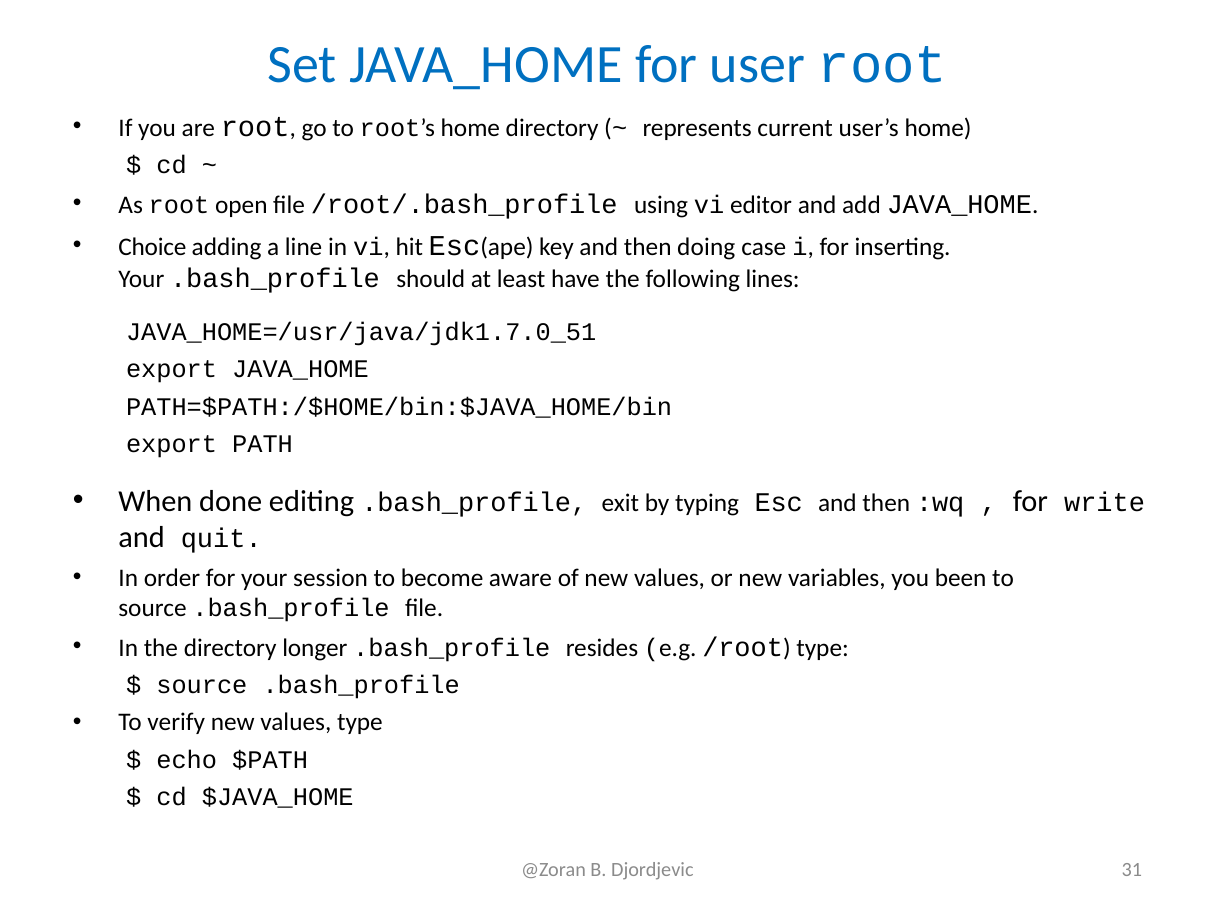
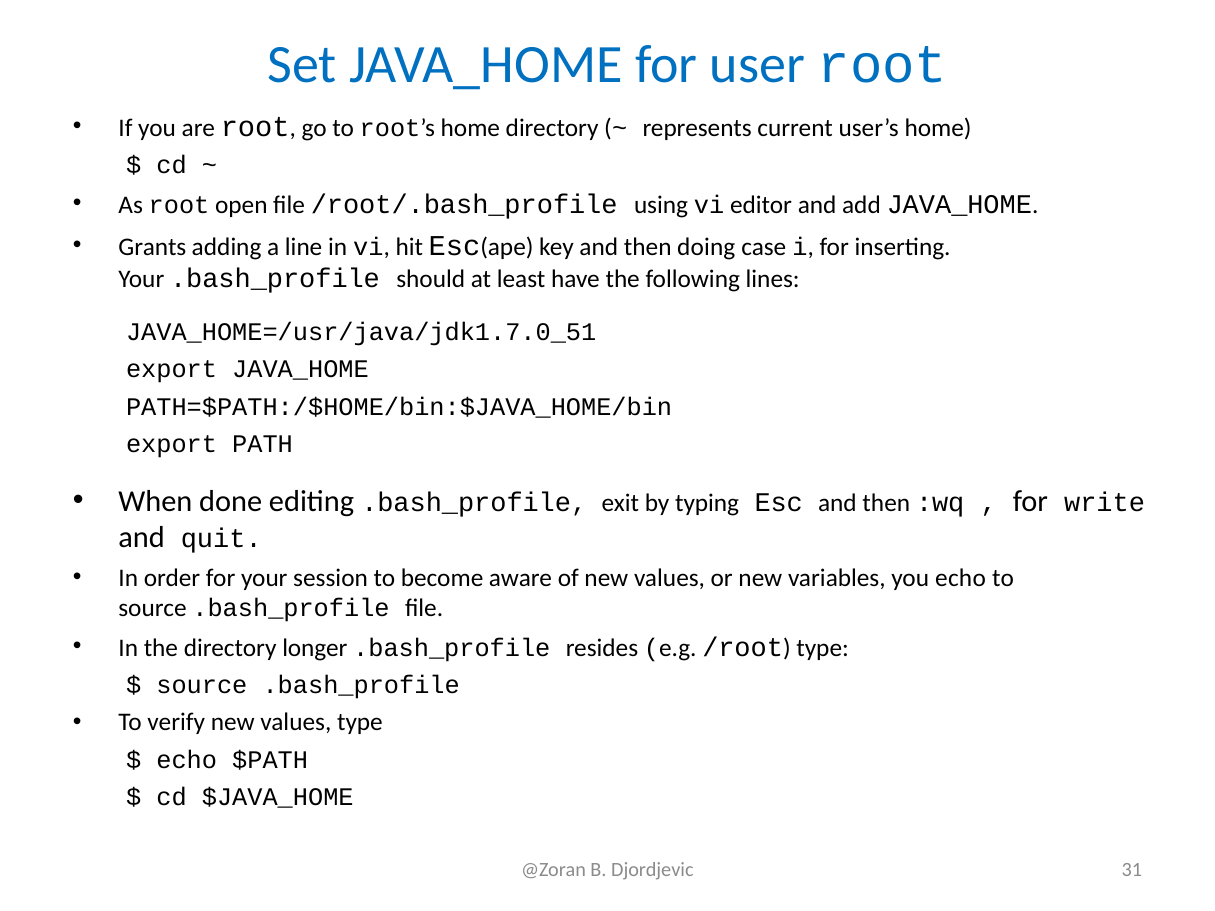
Choice: Choice -> Grants (152, 247)
you been: been -> echo (961, 578)
